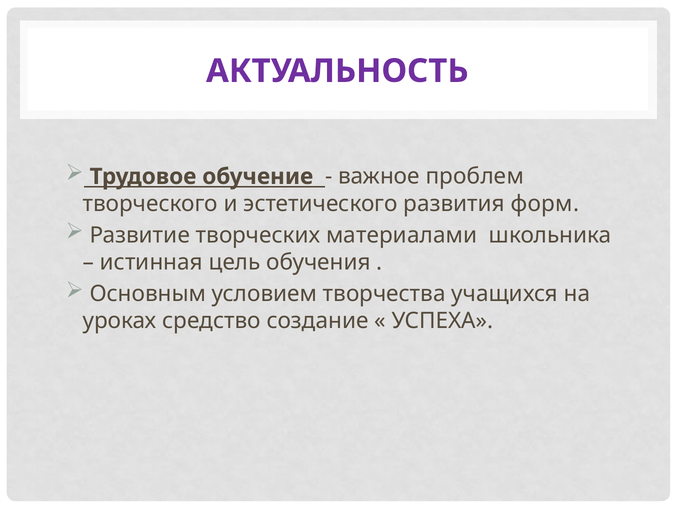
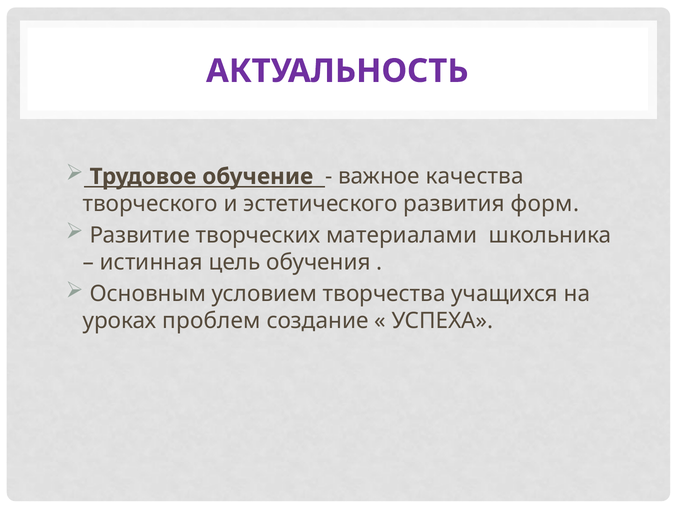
проблем: проблем -> качества (475, 176)
средство: средство -> проблем (211, 321)
